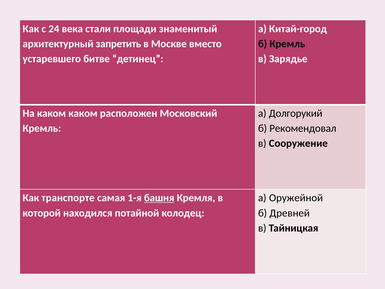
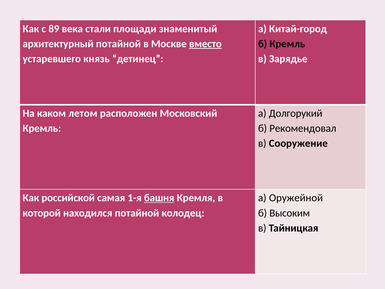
24: 24 -> 89 (54, 29)
архитектурный запретить: запретить -> потайной (118, 44)
вместо underline: none -> present (205, 44)
битве: битве -> князь (97, 59)
каком каком: каком -> летом (83, 113)
транспорте: транспорте -> российской (68, 198)
Древней: Древней -> Высоким (290, 213)
